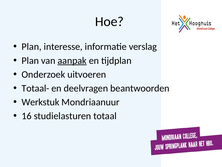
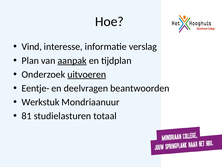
Plan: Plan -> Vind (32, 47)
uitvoeren underline: none -> present (87, 74)
Totaal-: Totaal- -> Eentje- (35, 88)
16: 16 -> 81 (27, 116)
